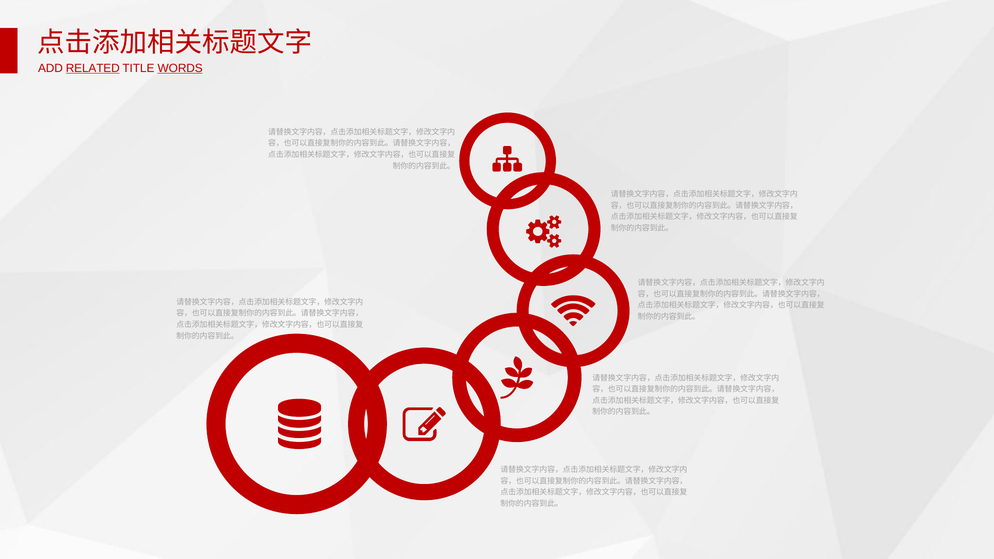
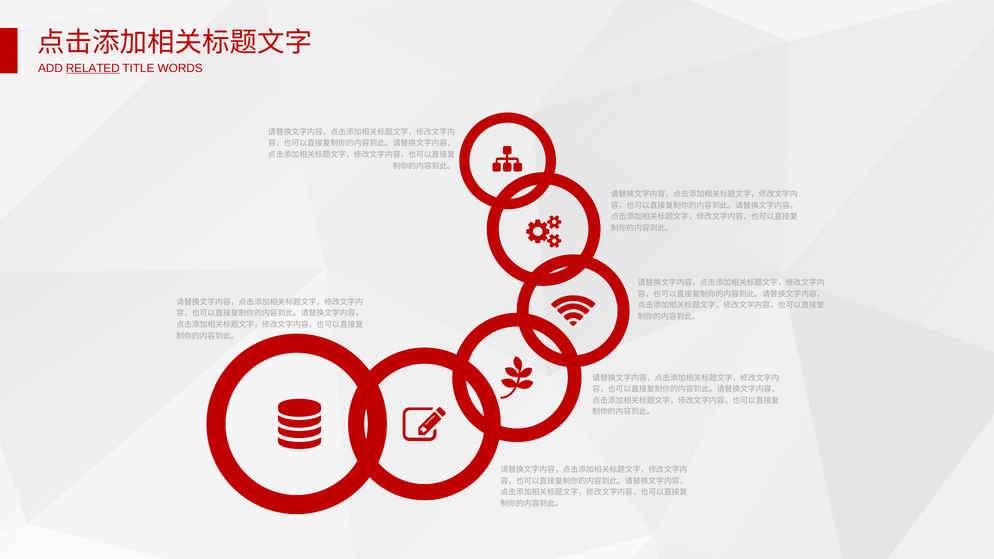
WORDS underline: present -> none (180, 68)
